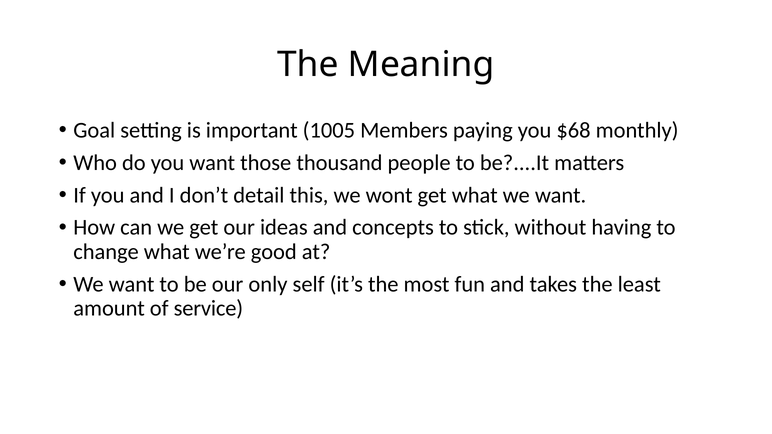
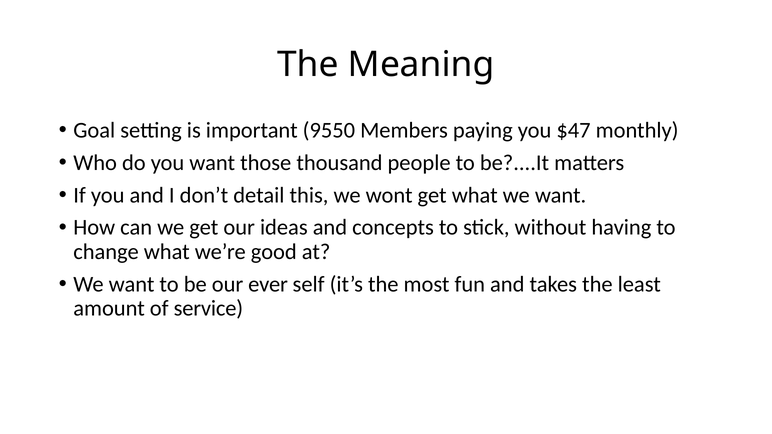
1005: 1005 -> 9550 (329, 131)
$68: $68 -> $47 (574, 131)
only: only -> ever (268, 284)
